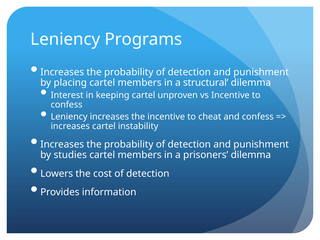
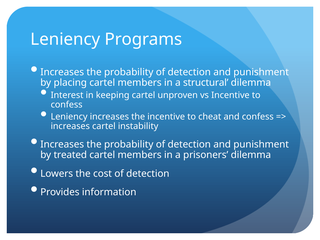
studies: studies -> treated (70, 155)
